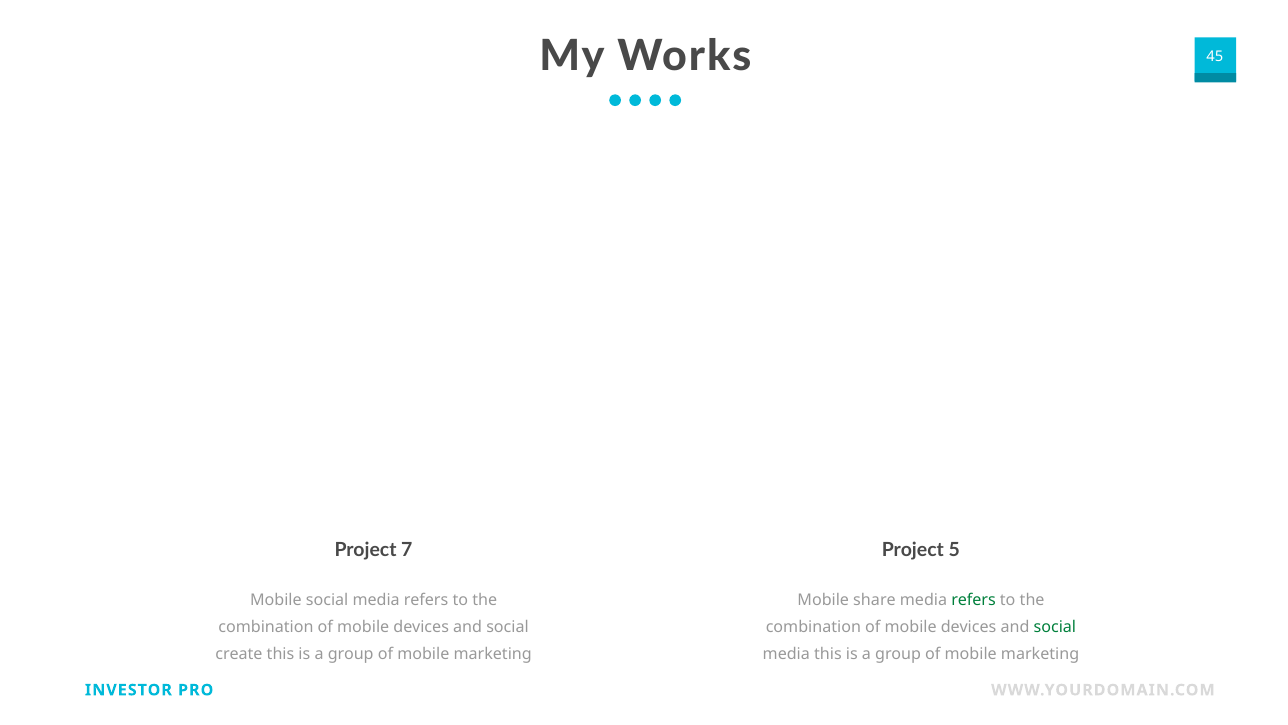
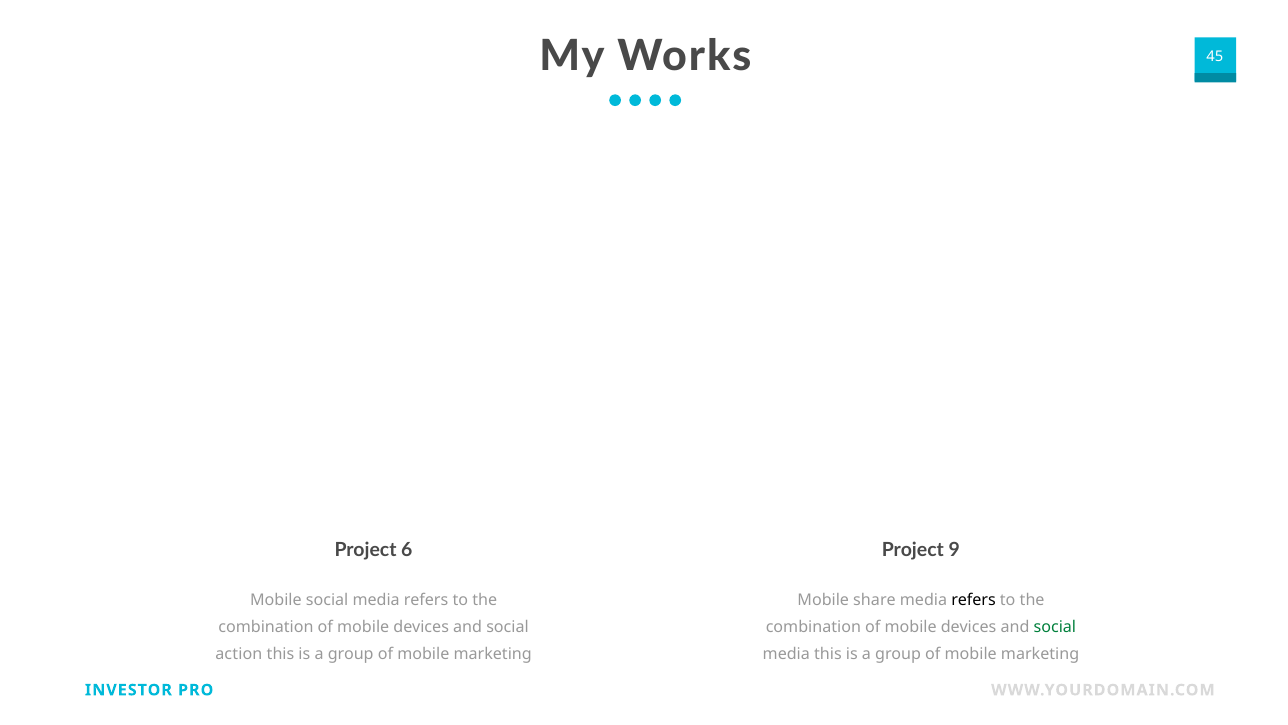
7: 7 -> 6 (407, 550)
5: 5 -> 9 (954, 550)
refers colour: green -> black (974, 599)
create: create -> action (239, 654)
